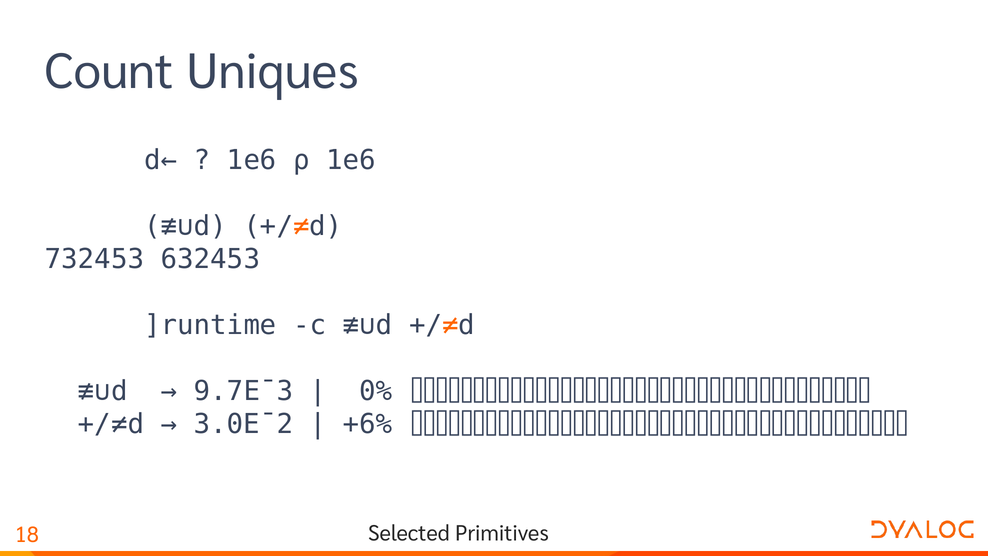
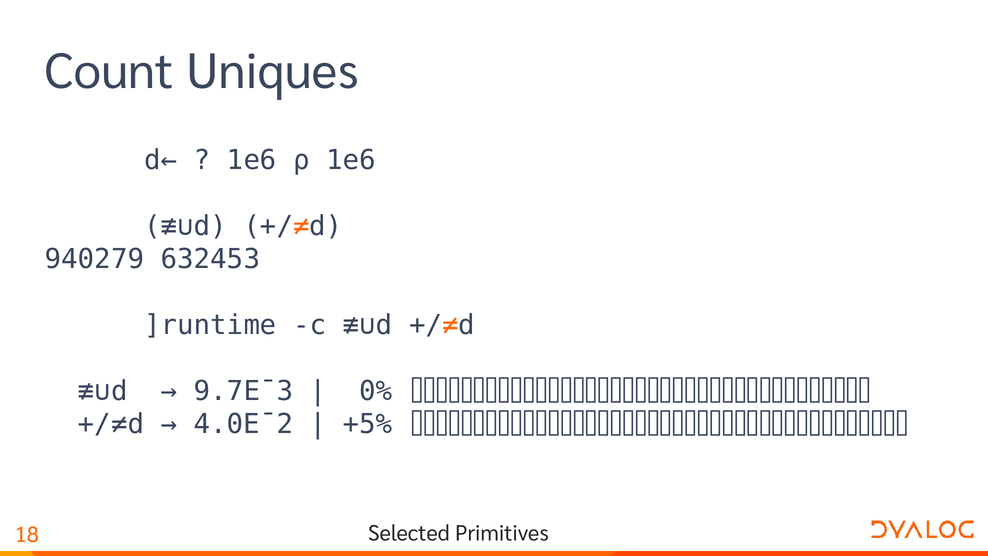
732453: 732453 -> 940279 (94, 259)
3.0E¯2: 3.0E¯2 -> 4.0E¯2 (243, 424)
+6%: +6% -> +5% (368, 424)
